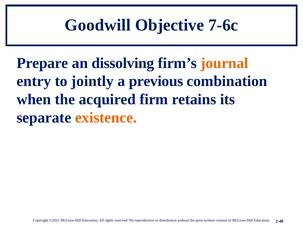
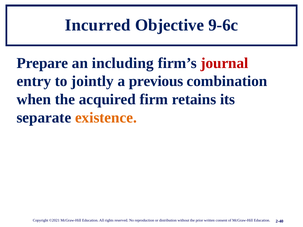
Goodwill: Goodwill -> Incurred (98, 25)
7-6c: 7-6c -> 9-6c (223, 25)
dissolving: dissolving -> including (123, 63)
journal colour: orange -> red (224, 63)
